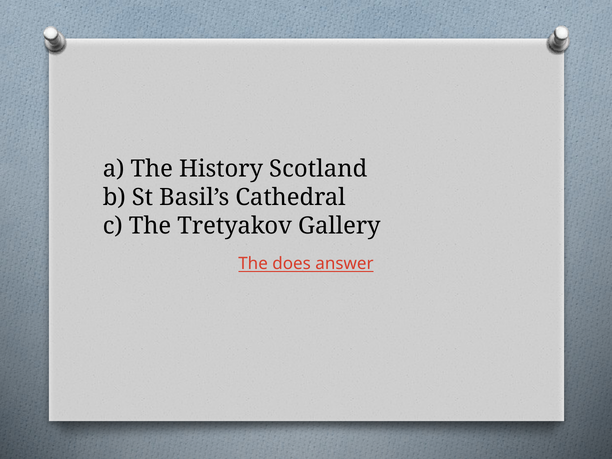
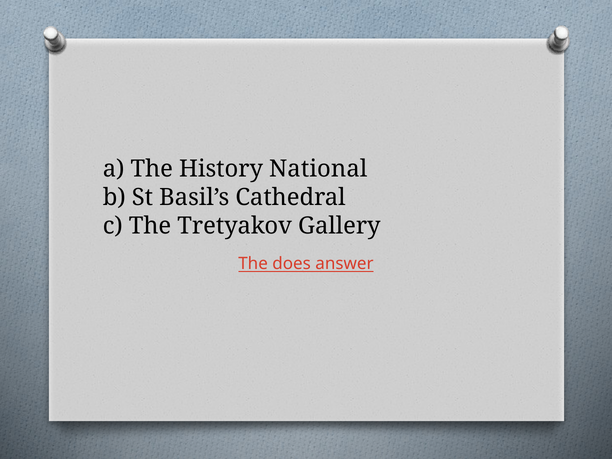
Scotland: Scotland -> National (318, 169)
